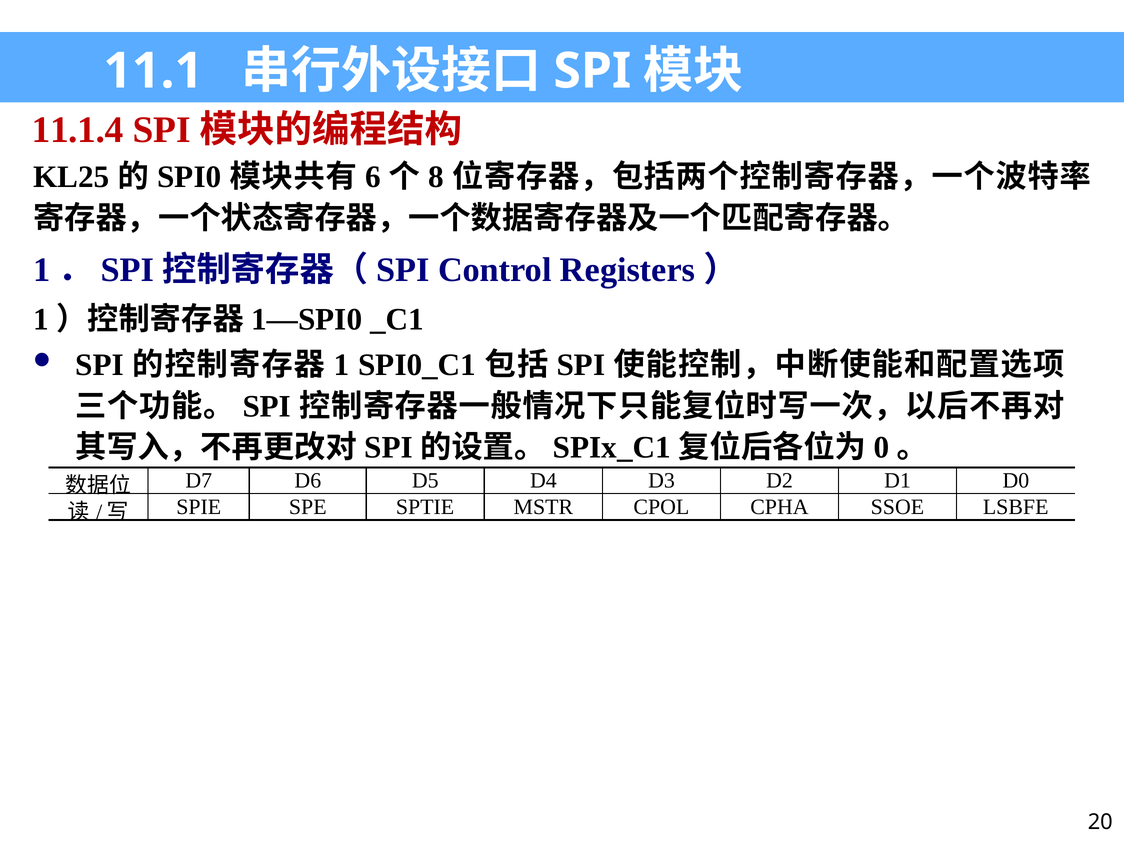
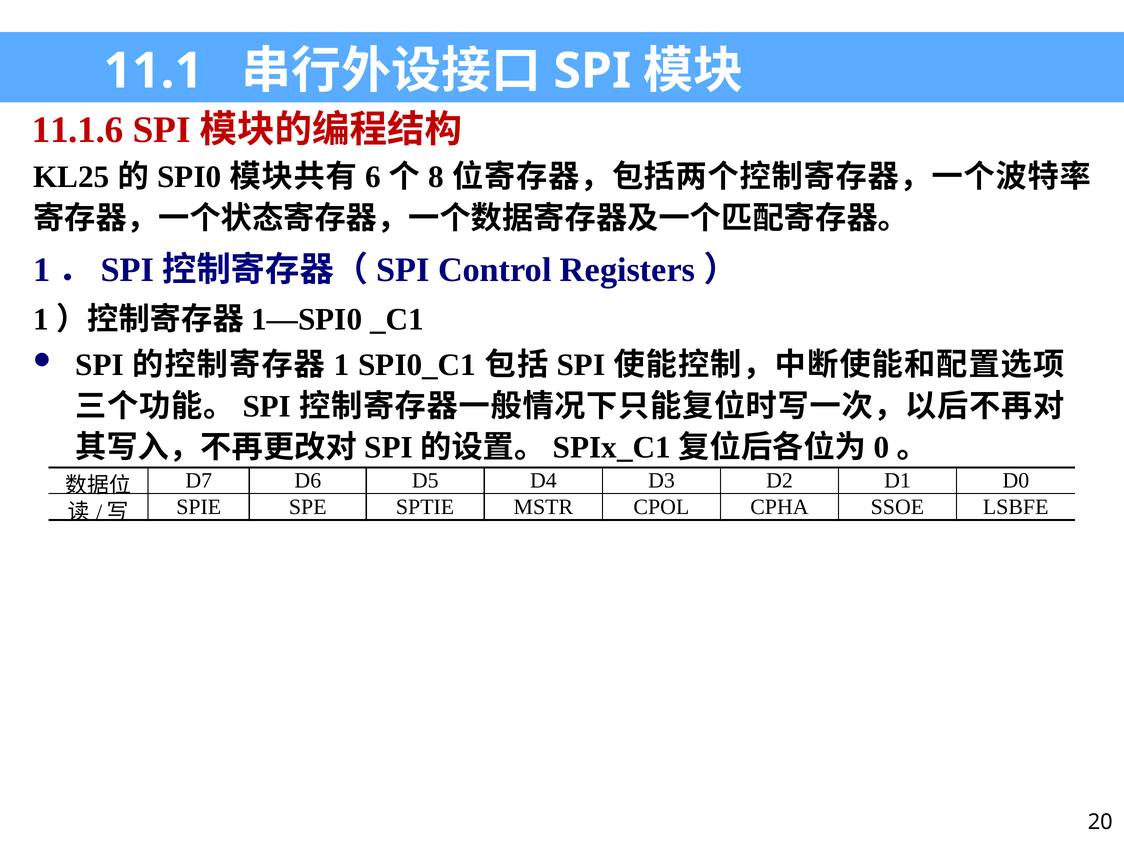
11.1.4: 11.1.4 -> 11.1.6 (78, 130)
